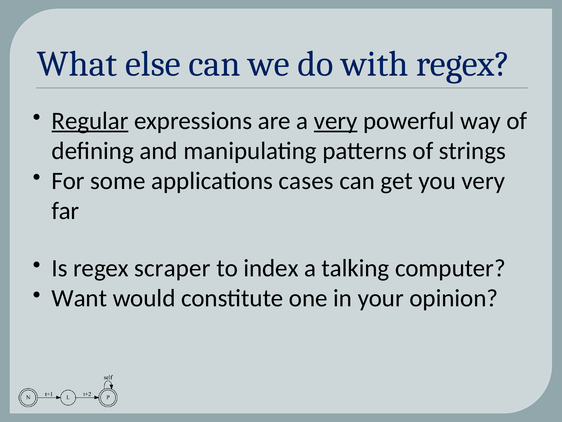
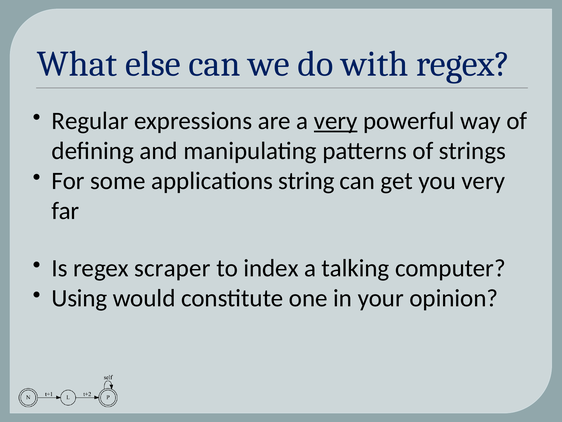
Regular underline: present -> none (90, 121)
cases: cases -> string (306, 181)
Want: Want -> Using (79, 298)
